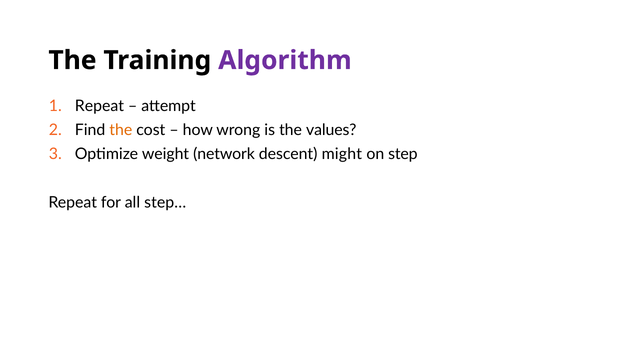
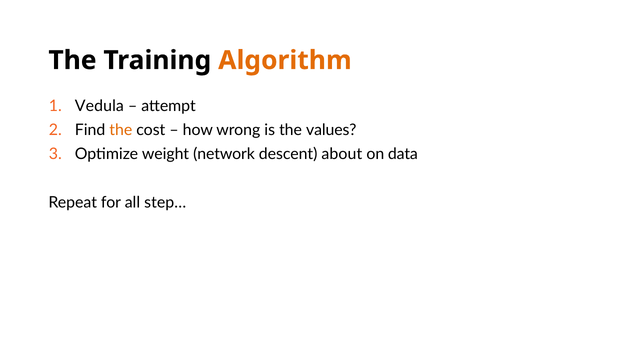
Algorithm colour: purple -> orange (285, 60)
Repeat: Repeat -> Vedula (99, 106)
might: might -> about (342, 154)
step: step -> data (403, 154)
